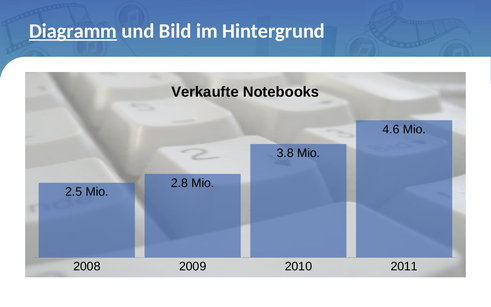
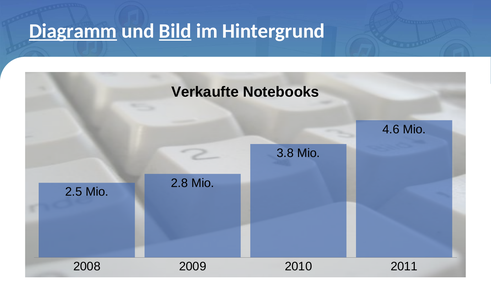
Bild underline: none -> present (175, 31)
